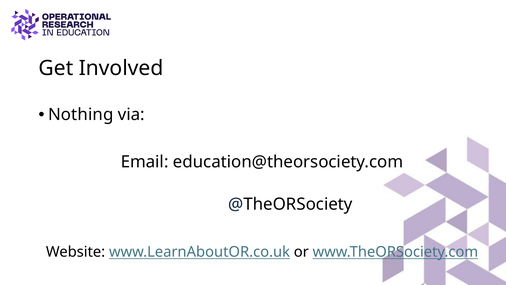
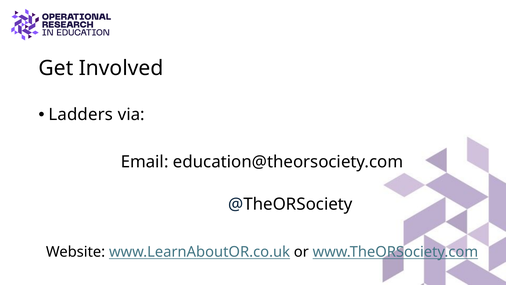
Nothing: Nothing -> Ladders (81, 115)
